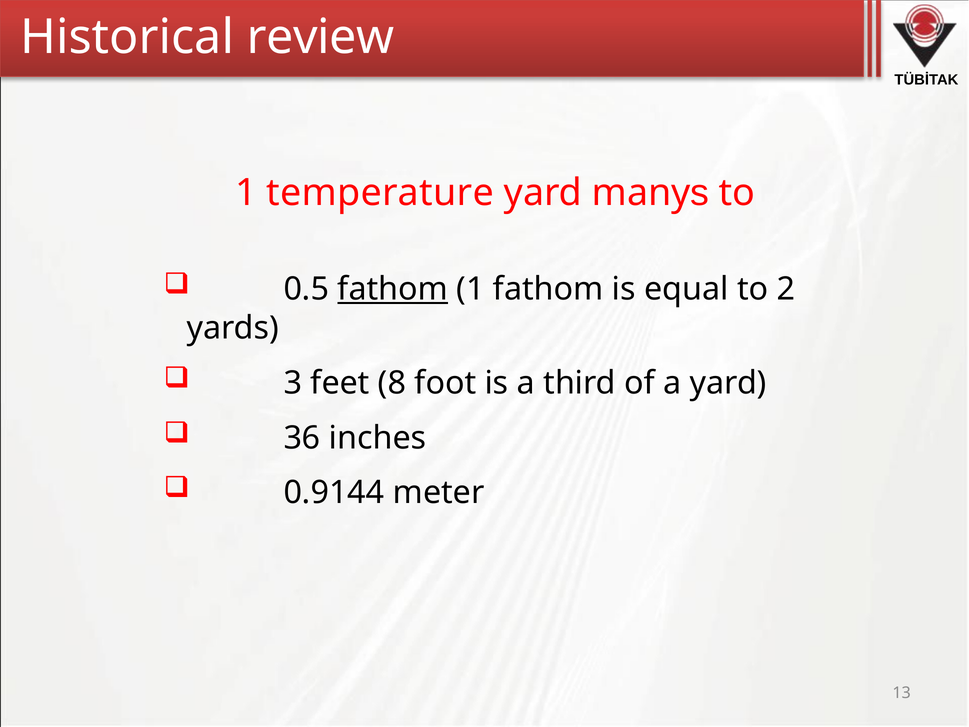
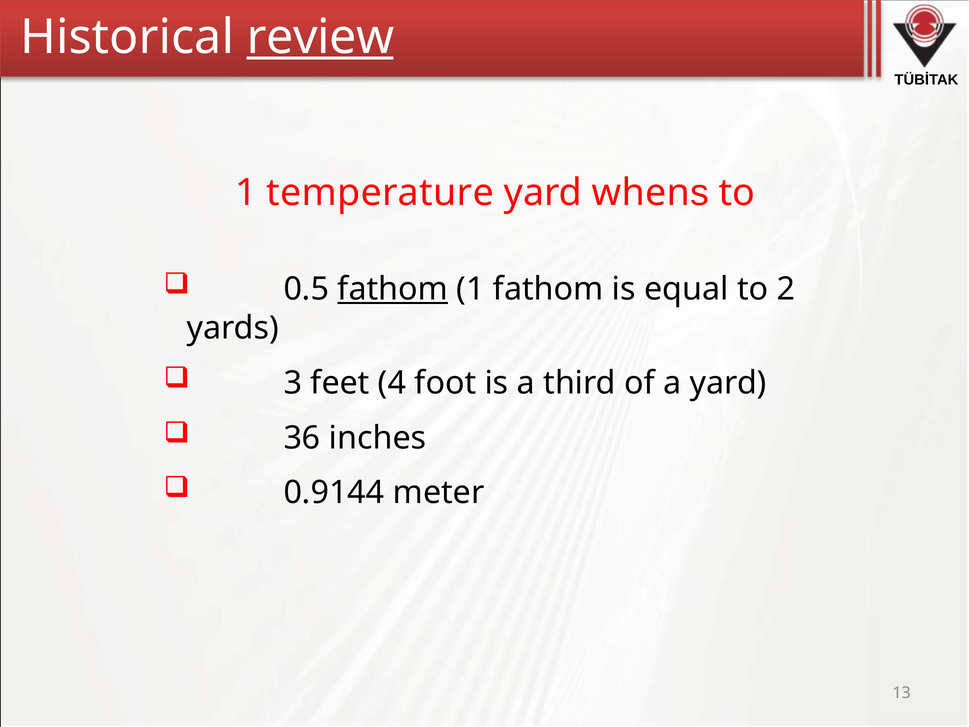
review underline: none -> present (320, 37)
many: many -> when (641, 193)
8: 8 -> 4 (392, 383)
